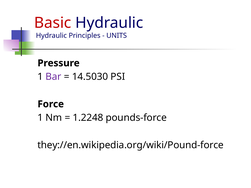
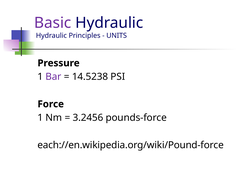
Basic colour: red -> purple (53, 23)
14.5030: 14.5030 -> 14.5238 (90, 77)
1.2248: 1.2248 -> 3.2456 (88, 118)
they://en.wikipedia.org/wiki/Pound-force: they://en.wikipedia.org/wiki/Pound-force -> each://en.wikipedia.org/wiki/Pound-force (131, 145)
